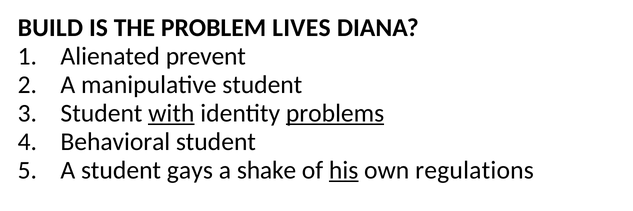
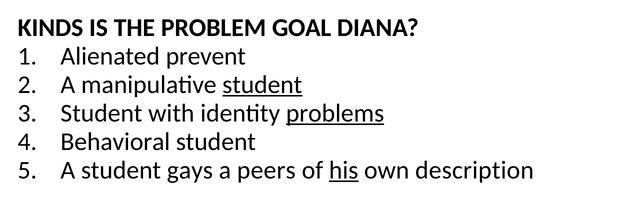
BUILD: BUILD -> KINDS (50, 28)
LIVES: LIVES -> GOAL (302, 28)
student underline: none -> present (262, 85)
with underline: present -> none (171, 113)
shake: shake -> peers (266, 170)
regulations: regulations -> description (475, 170)
